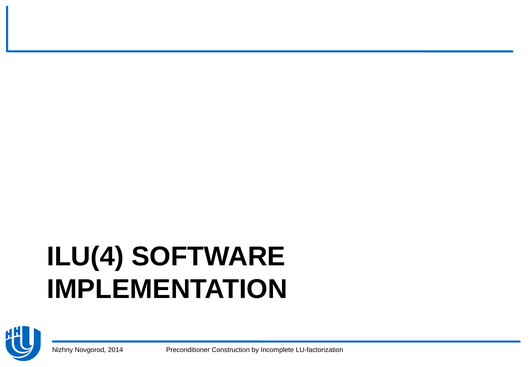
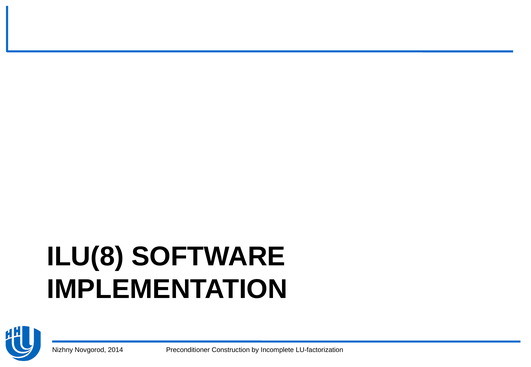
ILU(4: ILU(4 -> ILU(8 (85, 257)
